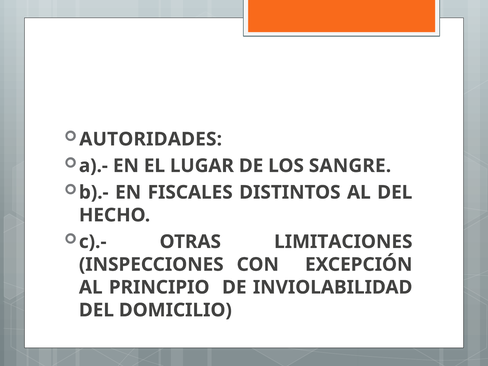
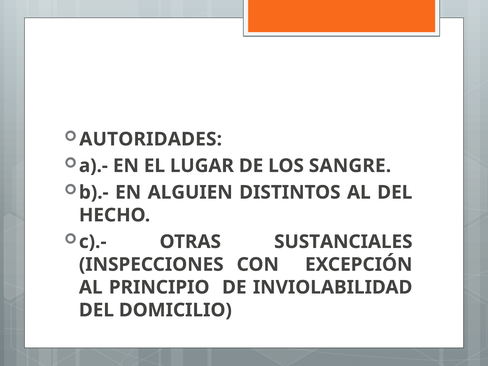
FISCALES: FISCALES -> ALGUIEN (190, 192)
LIMITACIONES: LIMITACIONES -> SUSTANCIALES (343, 242)
